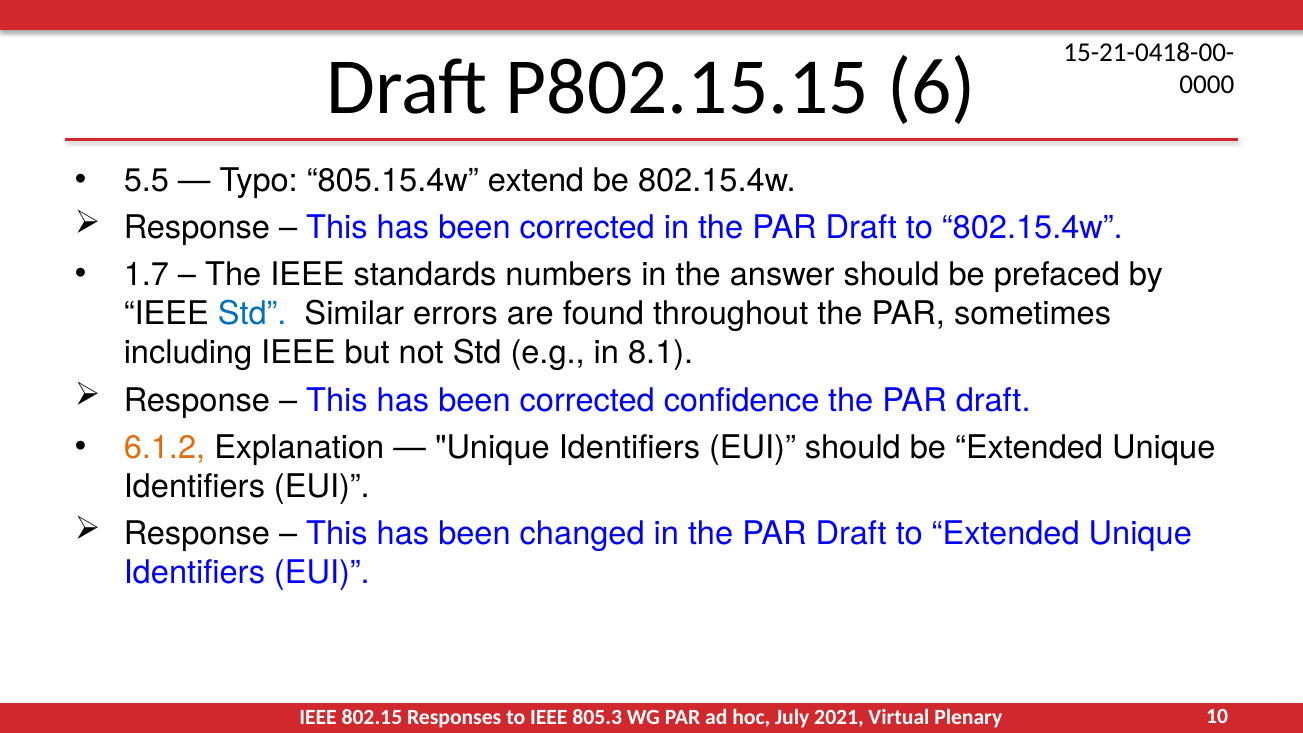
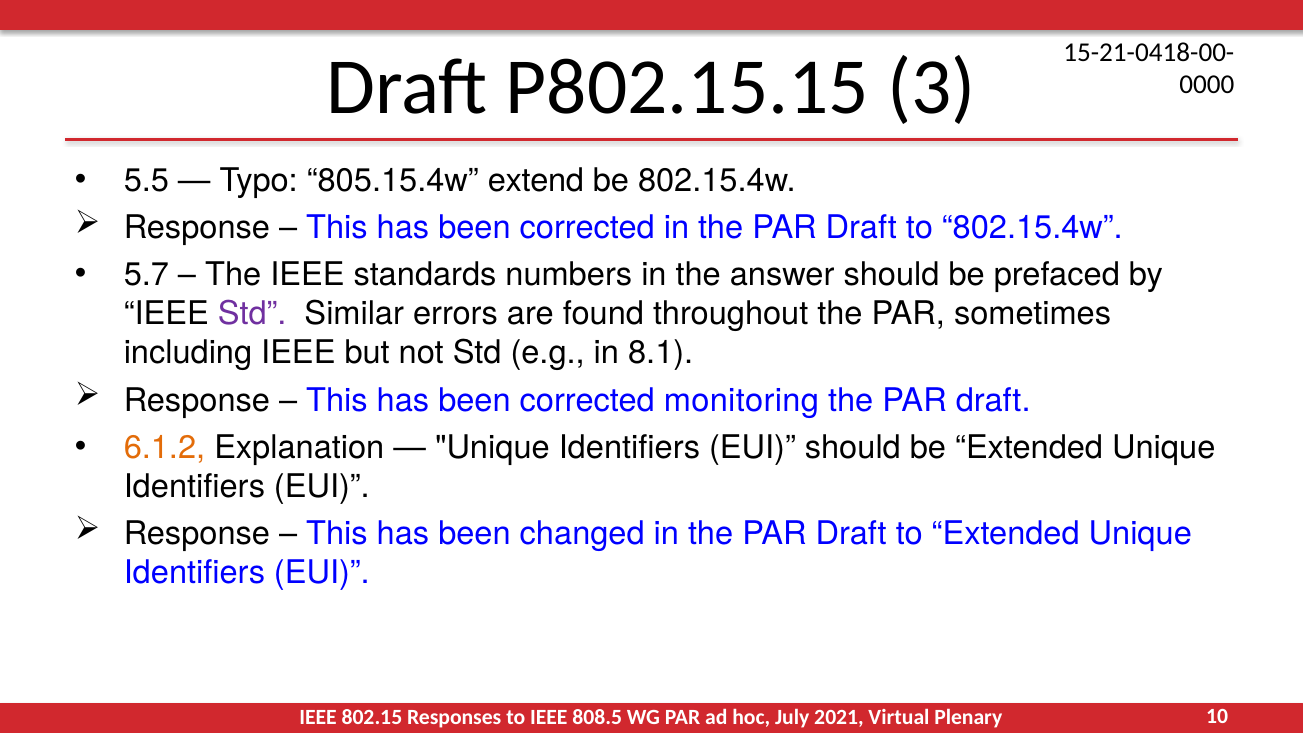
6: 6 -> 3 (931, 88)
1.7: 1.7 -> 5.7 (146, 275)
Std colour: blue -> purple (252, 314)
confidence: confidence -> monitoring (741, 400)
805.3: 805.3 -> 808.5 (597, 717)
